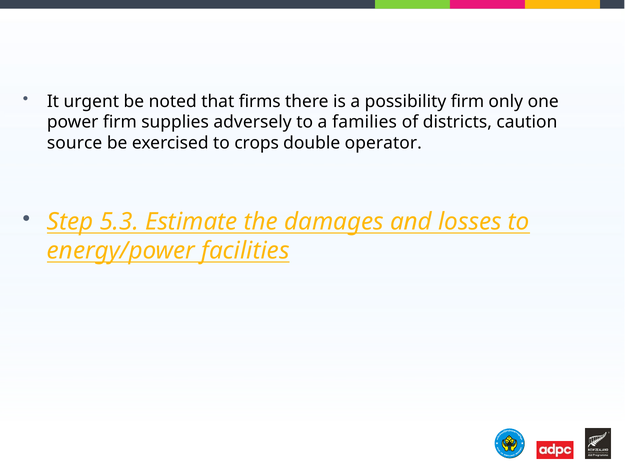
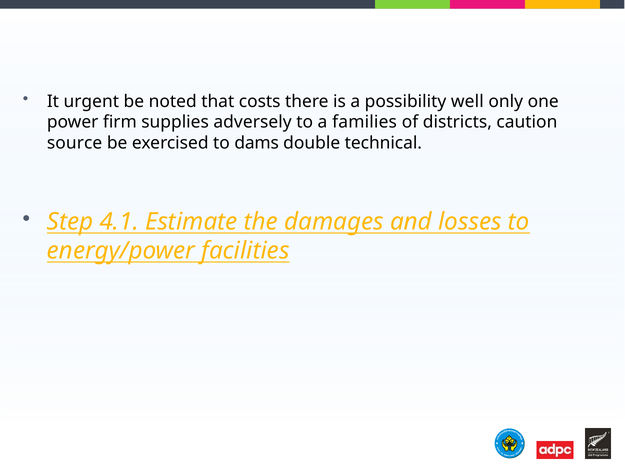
firms: firms -> costs (260, 101)
possibility firm: firm -> well (467, 101)
crops: crops -> dams (257, 143)
operator: operator -> technical (383, 143)
5.3: 5.3 -> 4.1 (119, 222)
